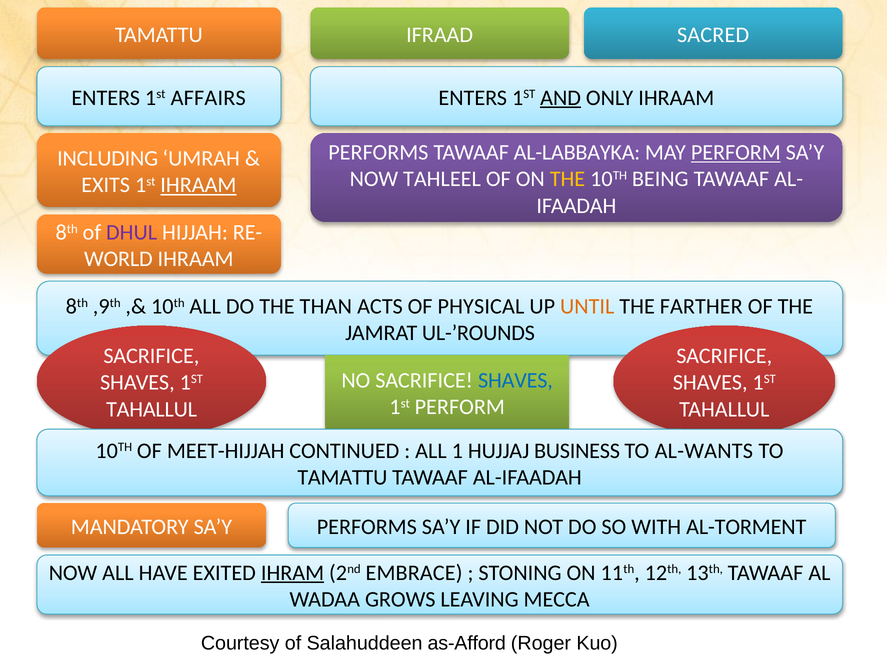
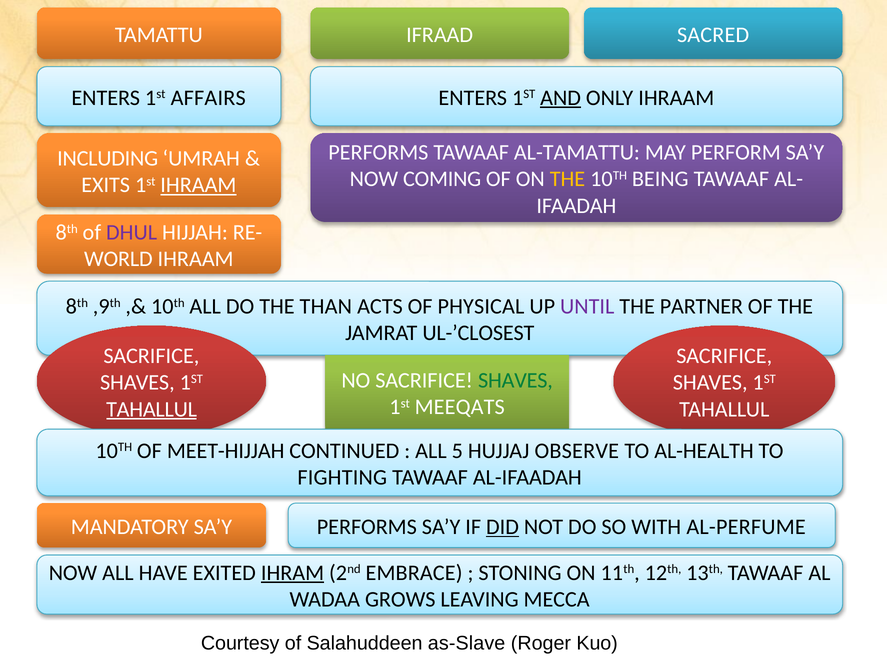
AL-LABBAYKA: AL-LABBAYKA -> AL-TAMATTU (577, 152)
PERFORM underline: present -> none (736, 152)
TAHLEEL: TAHLEEL -> COMING (442, 179)
UNTIL colour: orange -> purple (587, 306)
FARTHER: FARTHER -> PARTNER (701, 306)
UL-’ROUNDS: UL-’ROUNDS -> UL-’CLOSEST (478, 333)
SHAVES colour: blue -> green (515, 380)
1st PERFORM: PERFORM -> MEEQATS (460, 407)
TAHALLUL underline: none -> present (152, 409)
1: 1 -> 5 (457, 450)
BUSINESS: BUSINESS -> OBSERVE (577, 450)
AL-WANTS: AL-WANTS -> AL-HEALTH (704, 450)
TAMATTU: TAMATTU -> FIGHTING (342, 477)
DID underline: none -> present (503, 526)
AL-TORMENT: AL-TORMENT -> AL-PERFUME (746, 526)
as-Afford: as-Afford -> as-Slave (467, 643)
